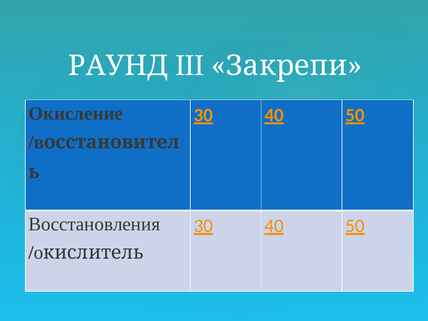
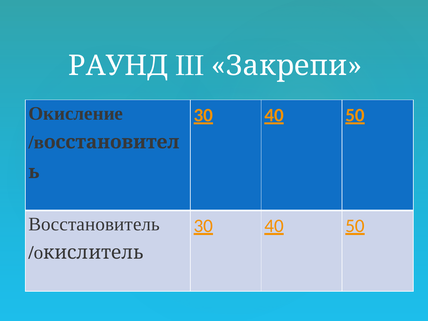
Восстановления: Восстановления -> Восстановитель (94, 224)
